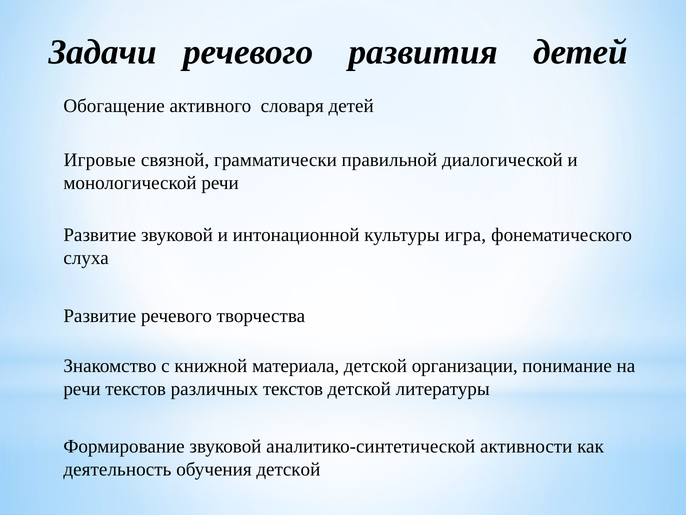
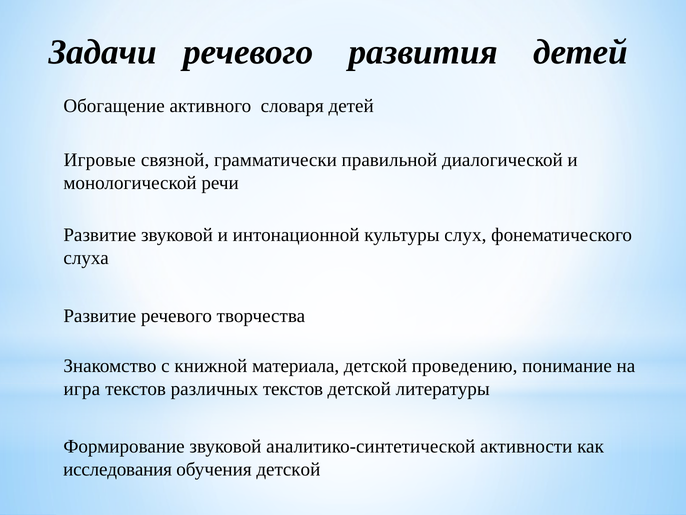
игра: игра -> слух (465, 235)
организации: организации -> проведению (465, 365)
речи: речи -> игра (82, 388)
деятельность: деятельность -> исследования (118, 469)
